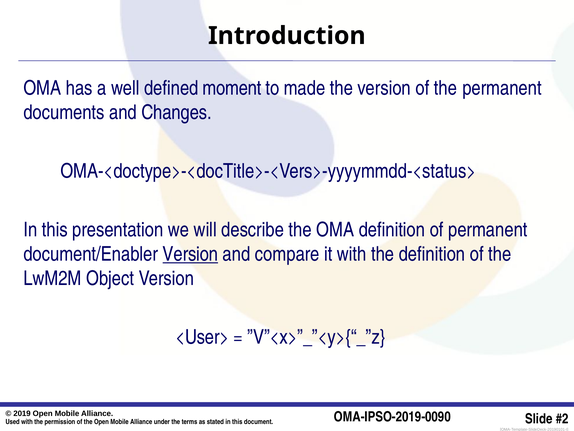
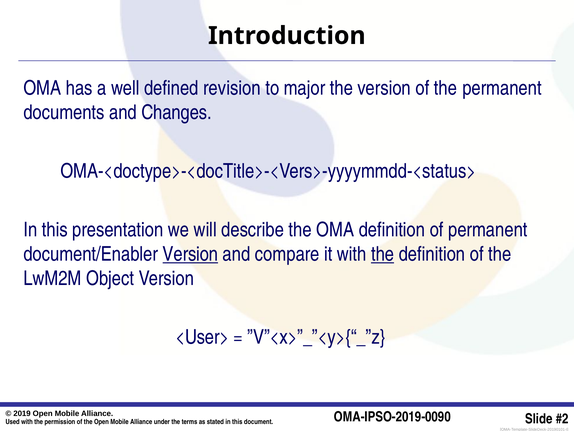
moment: moment -> revision (232, 88)
made: made -> major (305, 88)
the underline: none -> present (383, 254)
